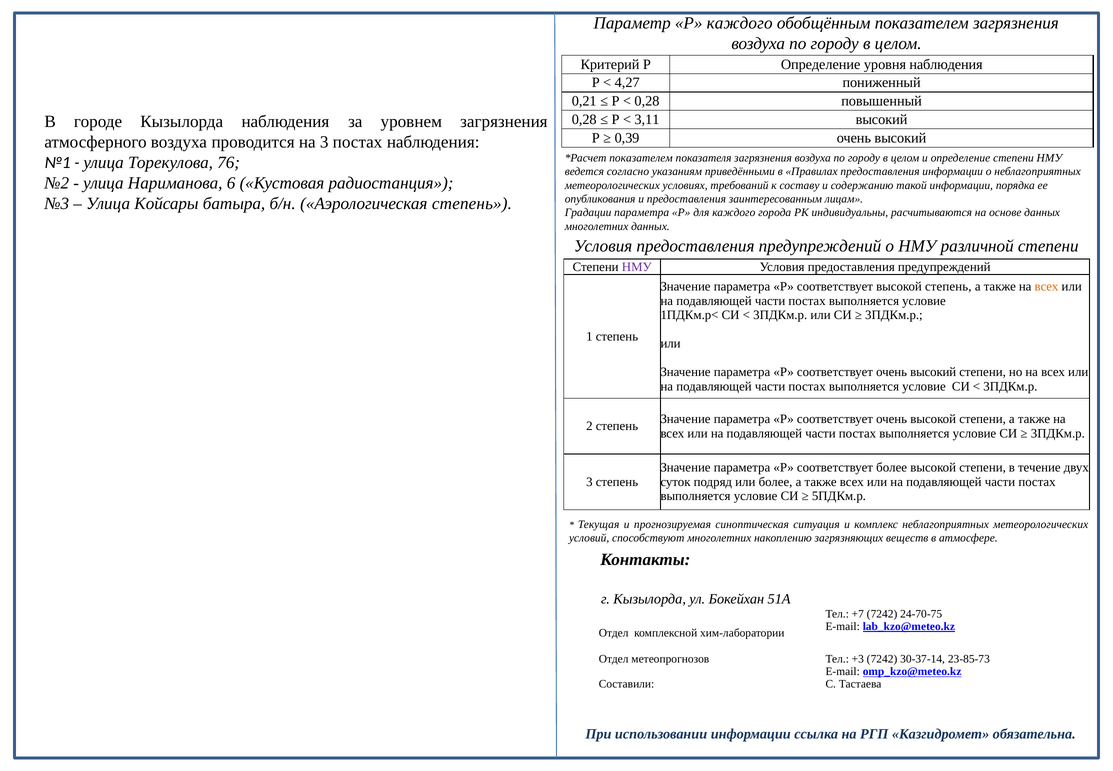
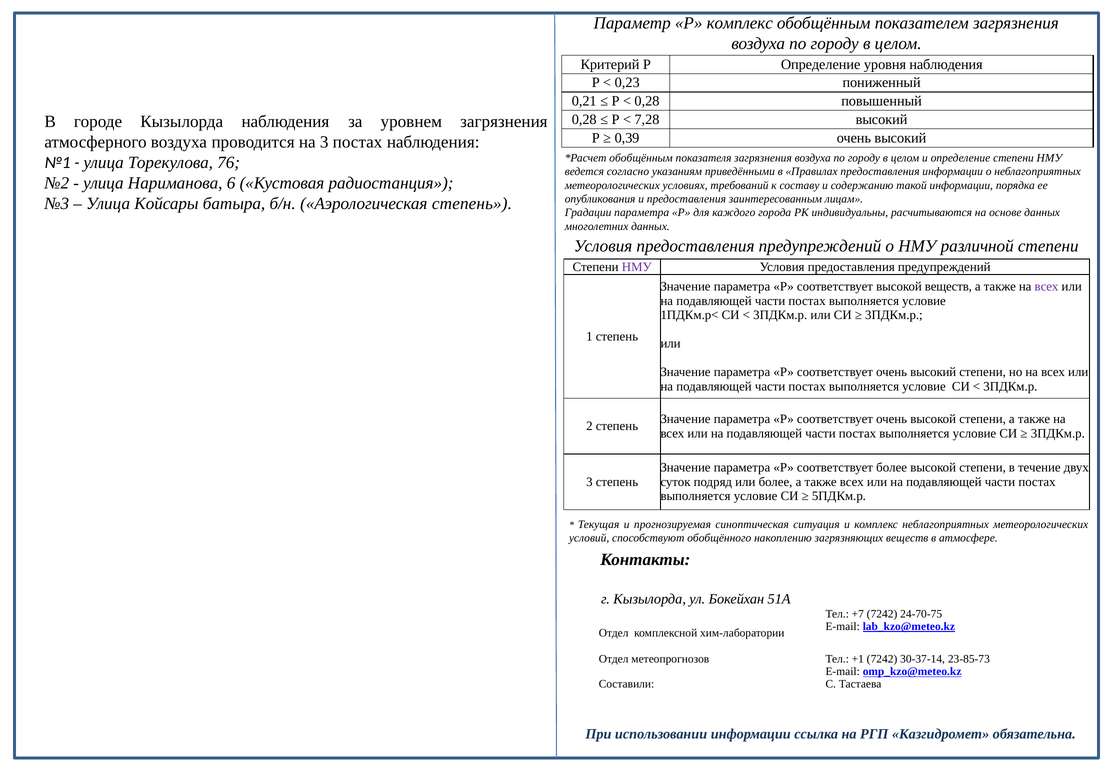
Р каждого: каждого -> комплекс (740, 23)
4,27: 4,27 -> 0,23 (627, 83)
3,11: 3,11 -> 7,28 (647, 119)
показателем: показателем -> обобщённым (641, 158)
высокой степень: степень -> веществ (948, 286)
всех colour: orange -> purple (1047, 286)
способствуют многолетних: многолетних -> обобщённого (719, 538)
+3: +3 -> +1 (858, 658)
